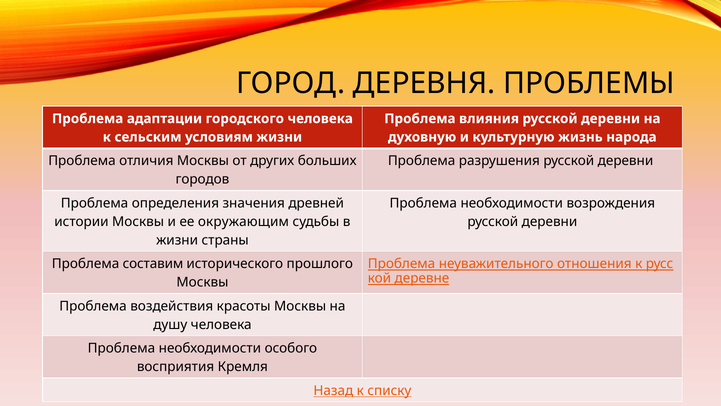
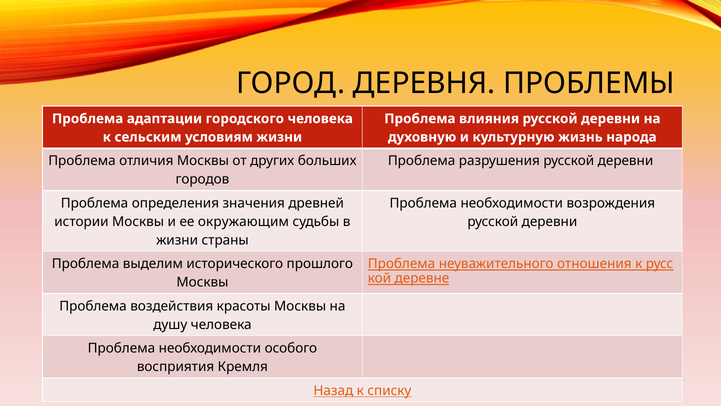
составим: составим -> выделим (153, 264)
